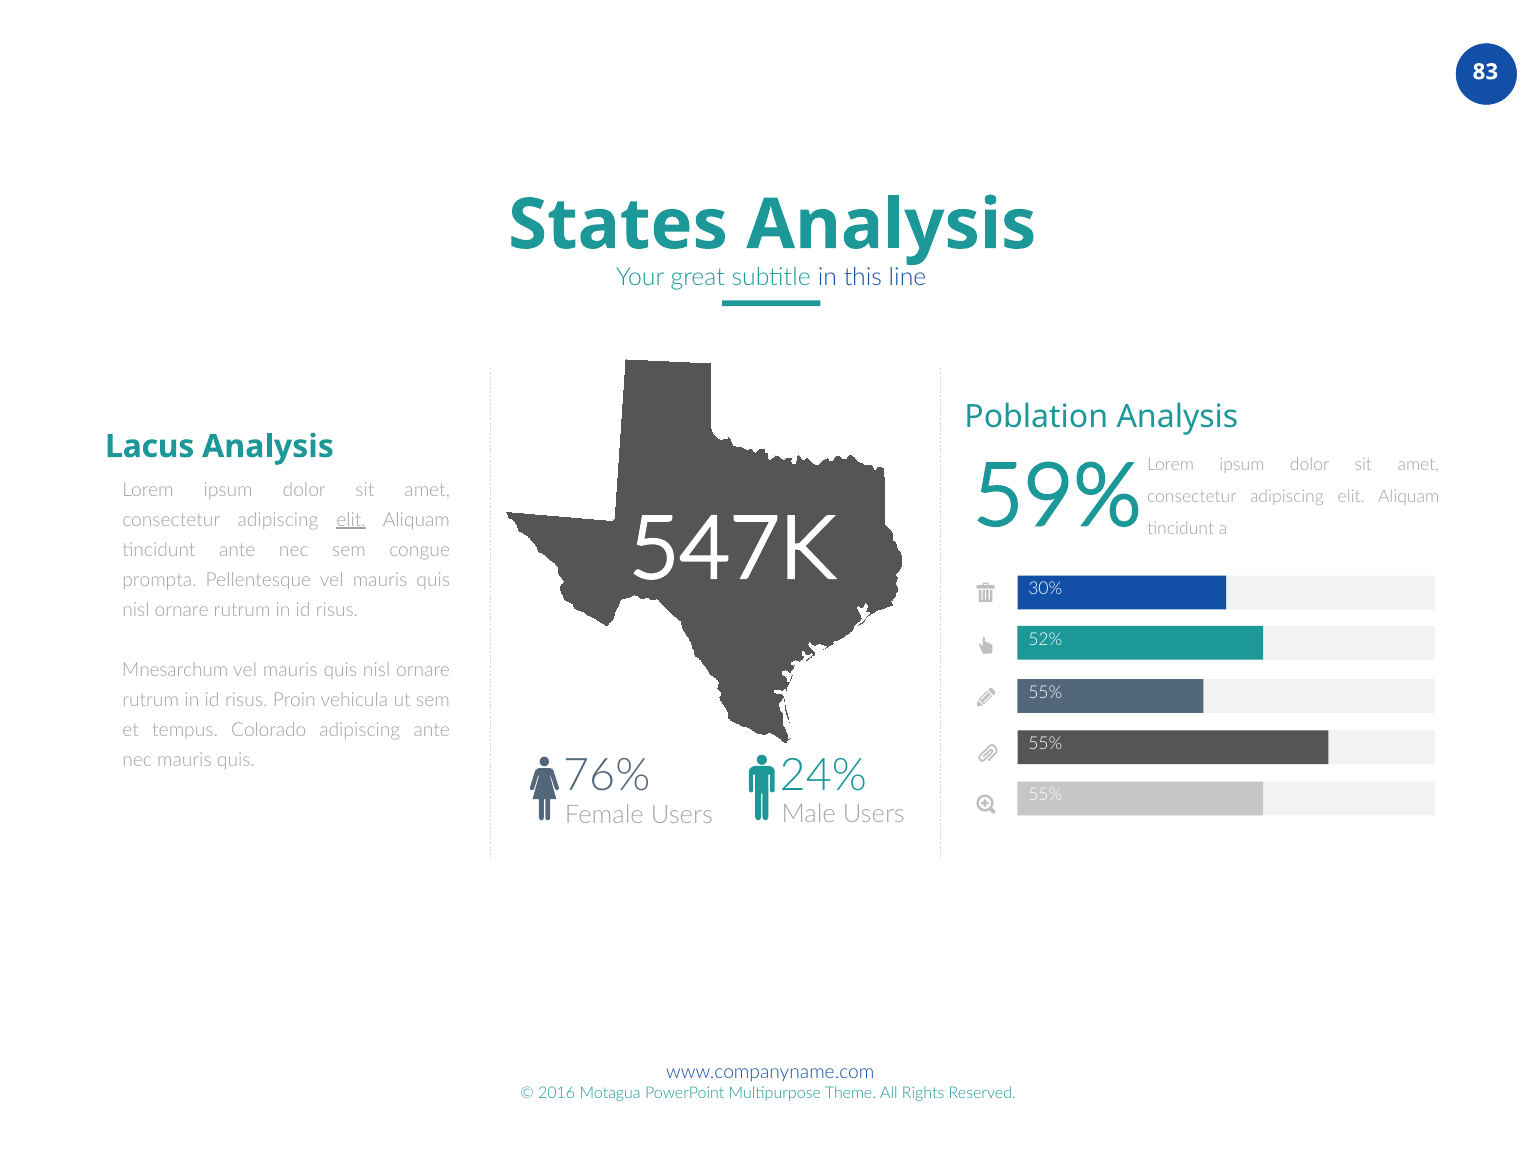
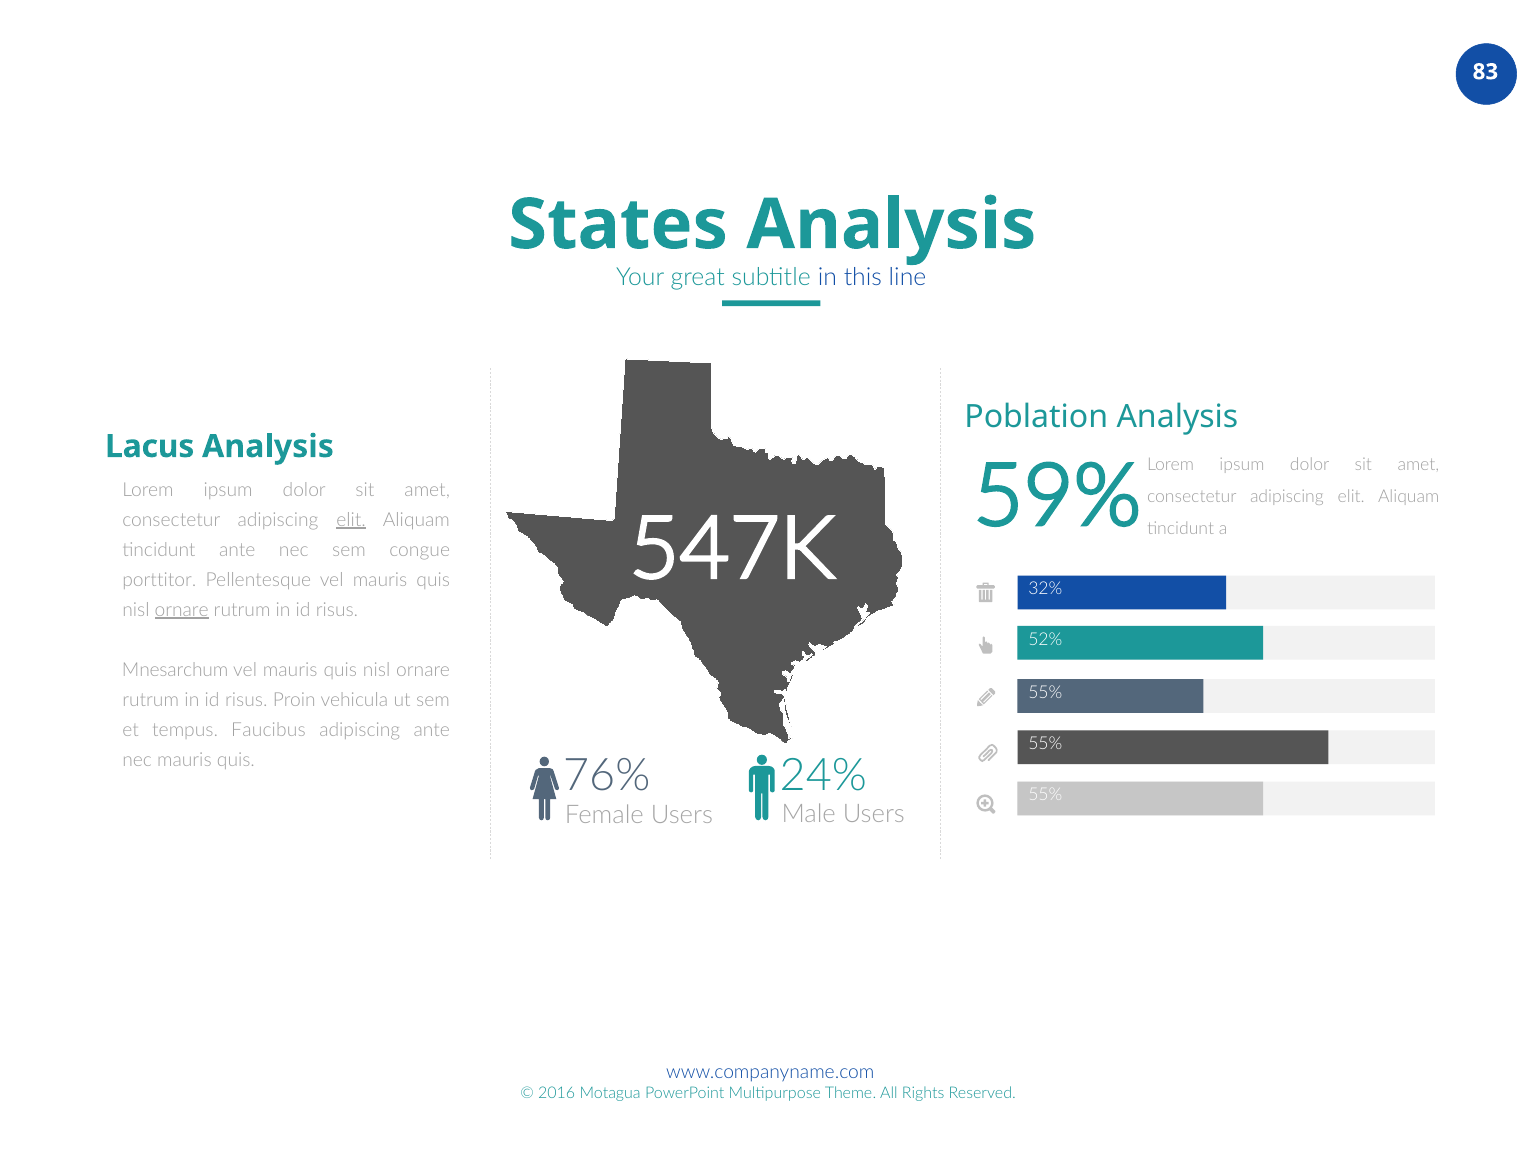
prompta: prompta -> porttitor (159, 580)
30%: 30% -> 32% (1045, 589)
ornare underline: none -> present (182, 610)
Colorado: Colorado -> Faucibus (269, 730)
